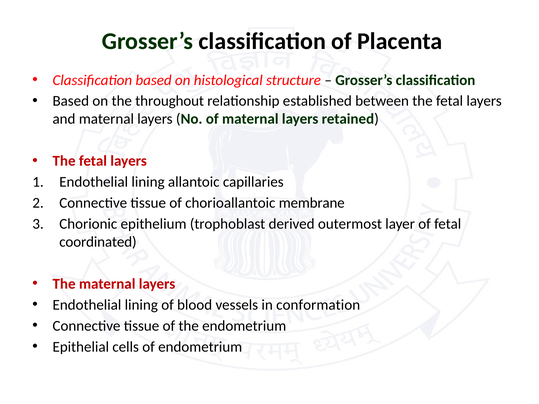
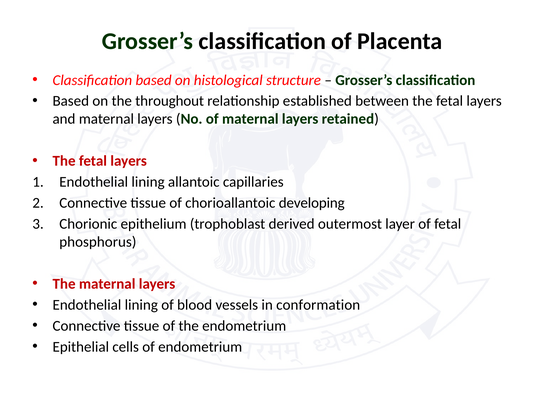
membrane: membrane -> developing (312, 203)
coordinated: coordinated -> phosphorus (98, 242)
